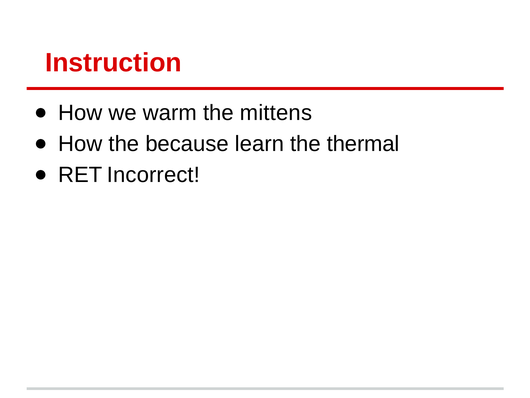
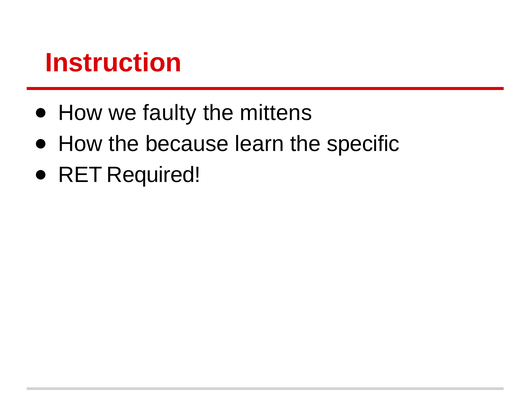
warm: warm -> faulty (170, 113)
thermal: thermal -> specific (363, 144)
Incorrect: Incorrect -> Required (154, 175)
